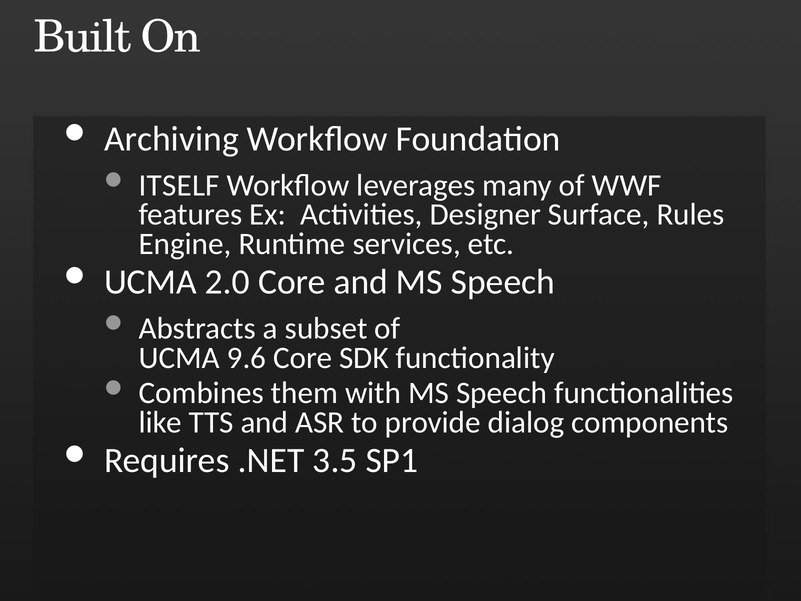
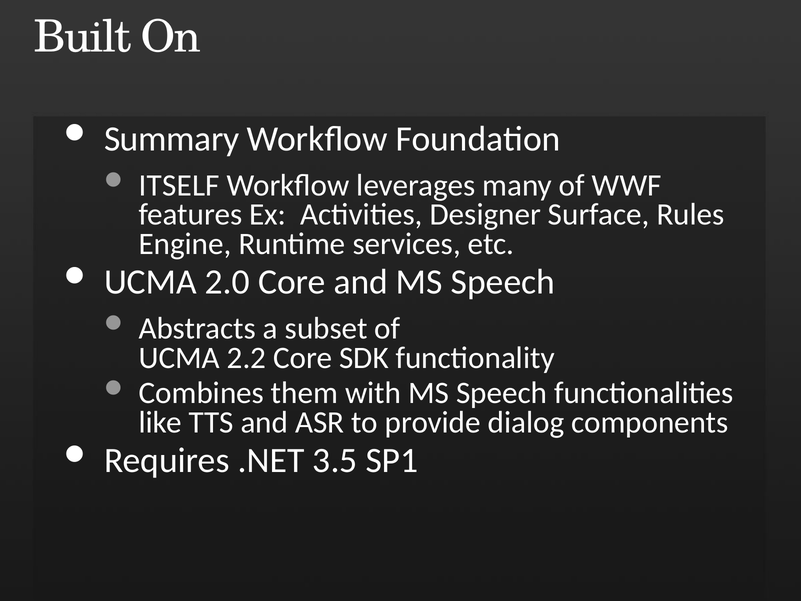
Archiving: Archiving -> Summary (172, 139)
9.6: 9.6 -> 2.2 (246, 358)
